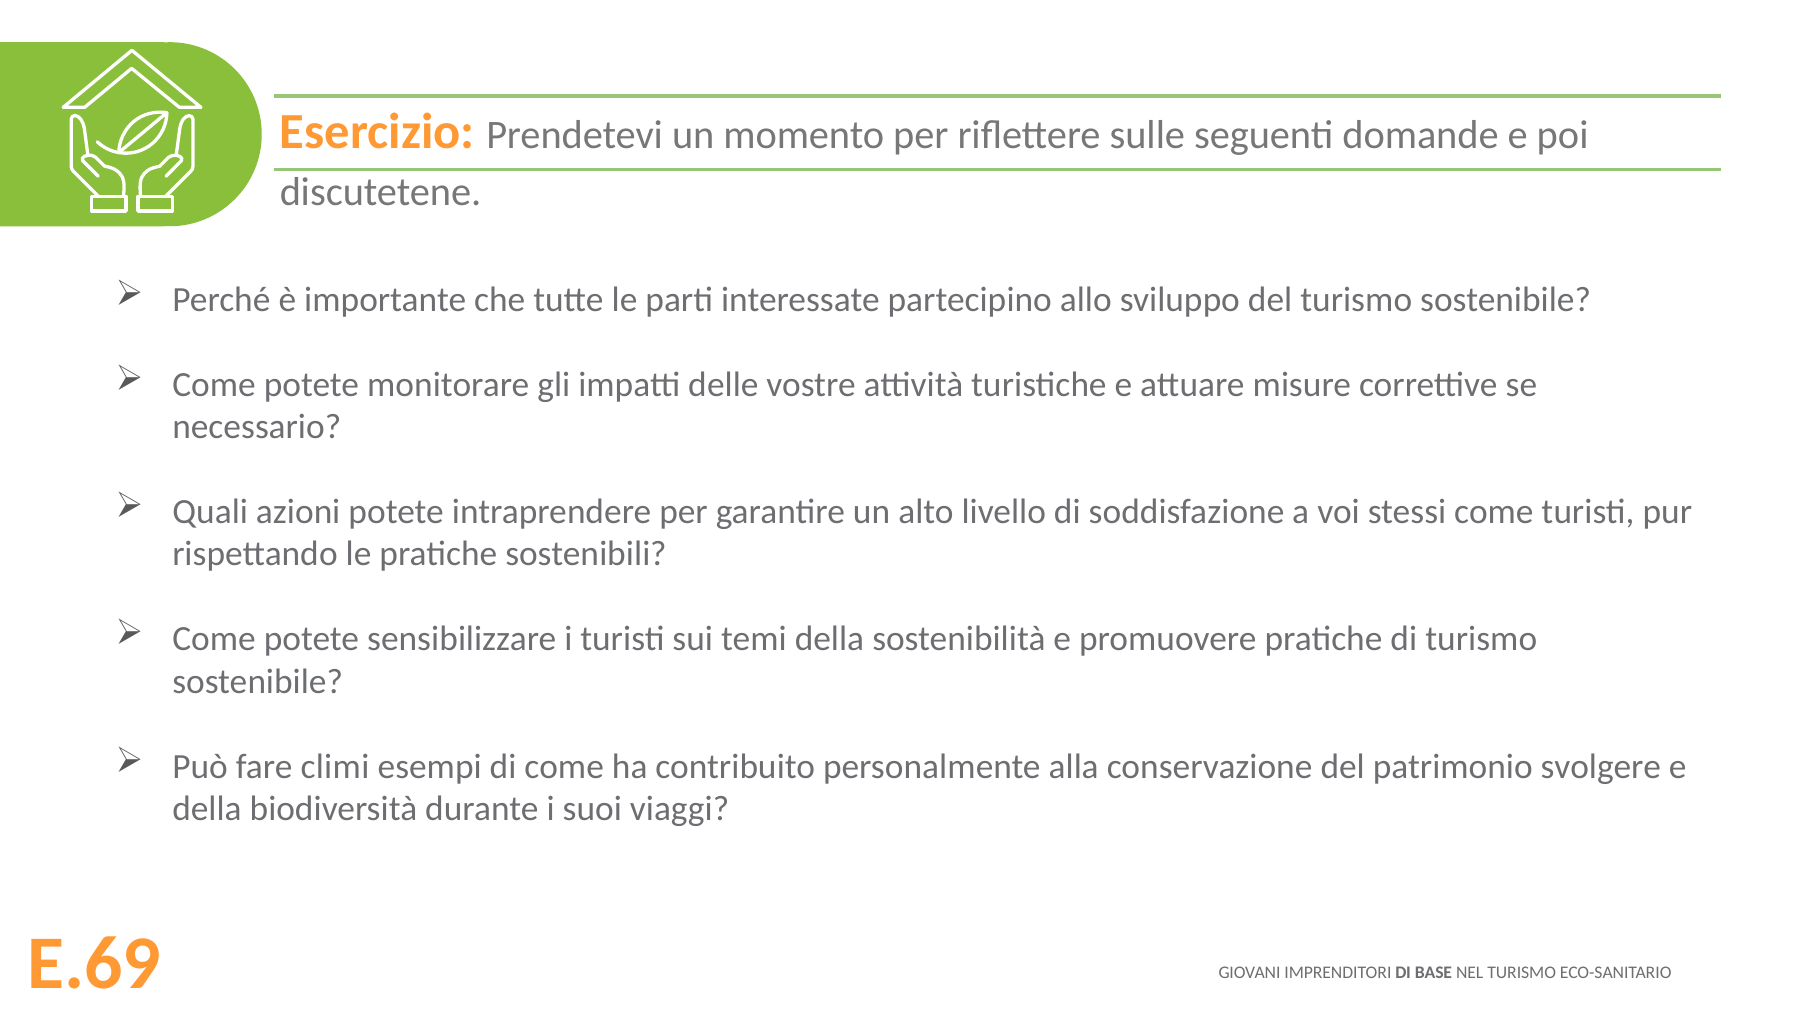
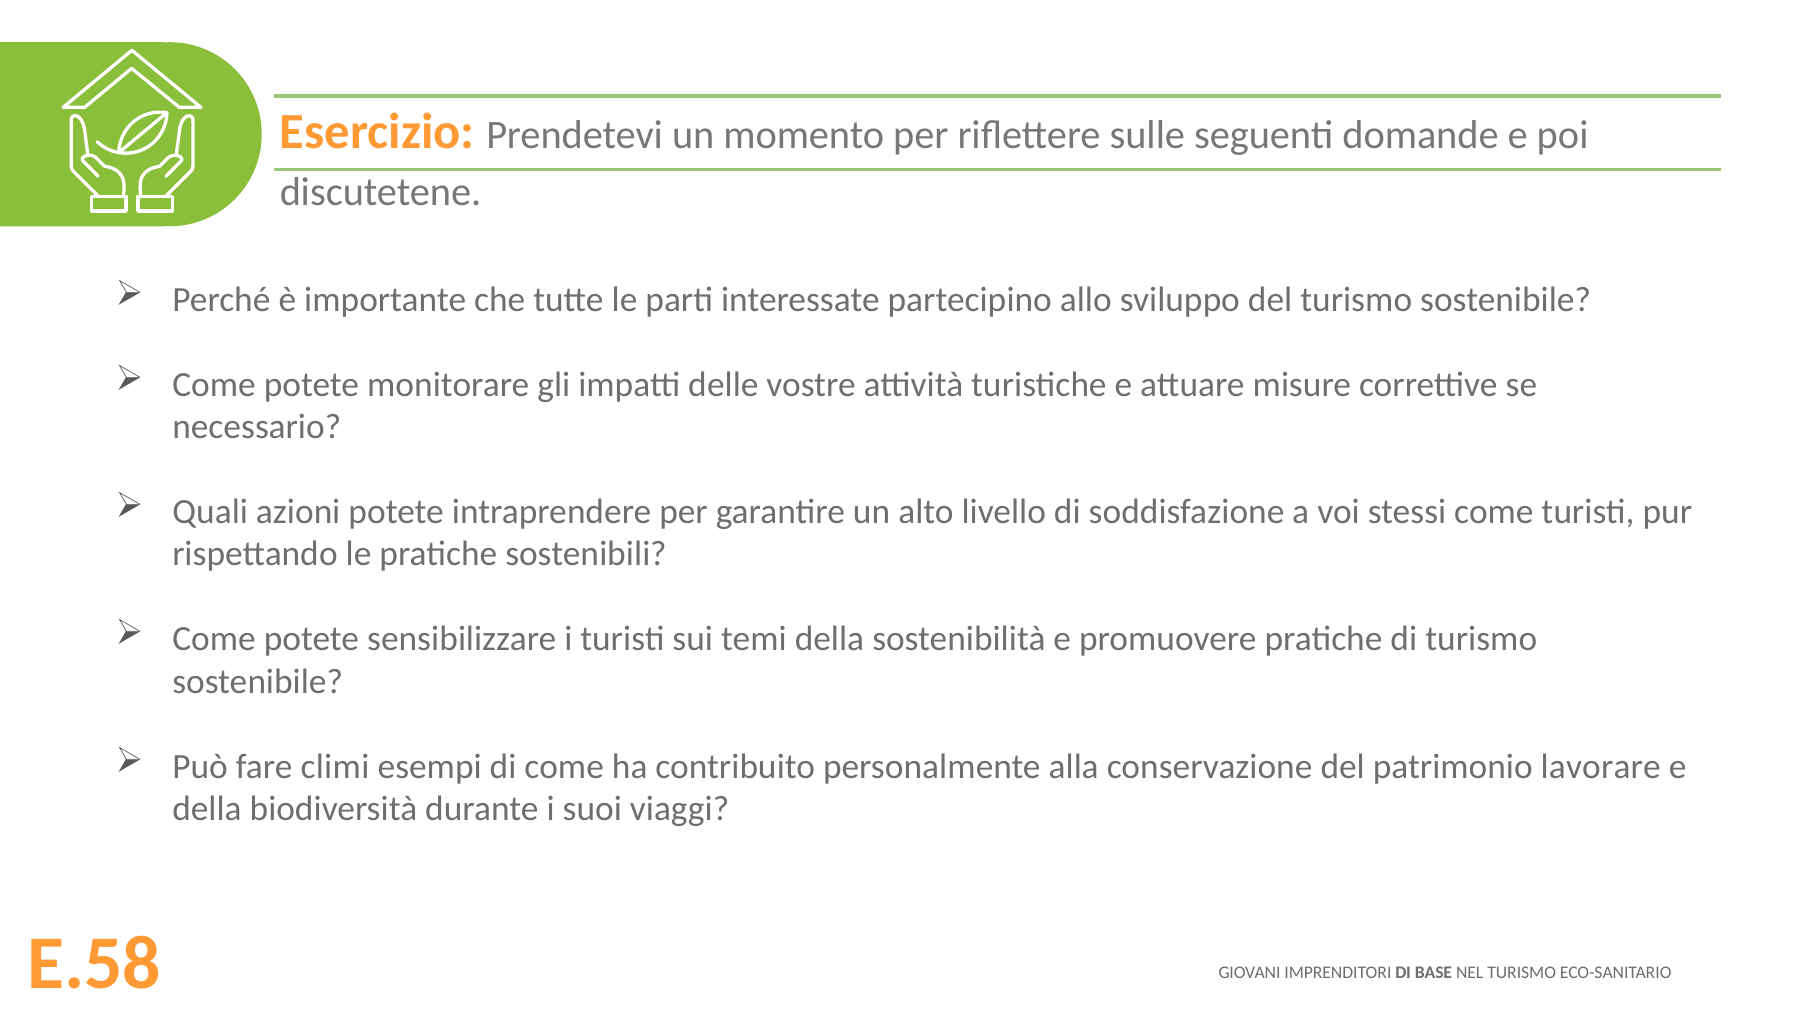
svolgere: svolgere -> lavorare (1601, 767)
E.69: E.69 -> E.58 (94, 964)
